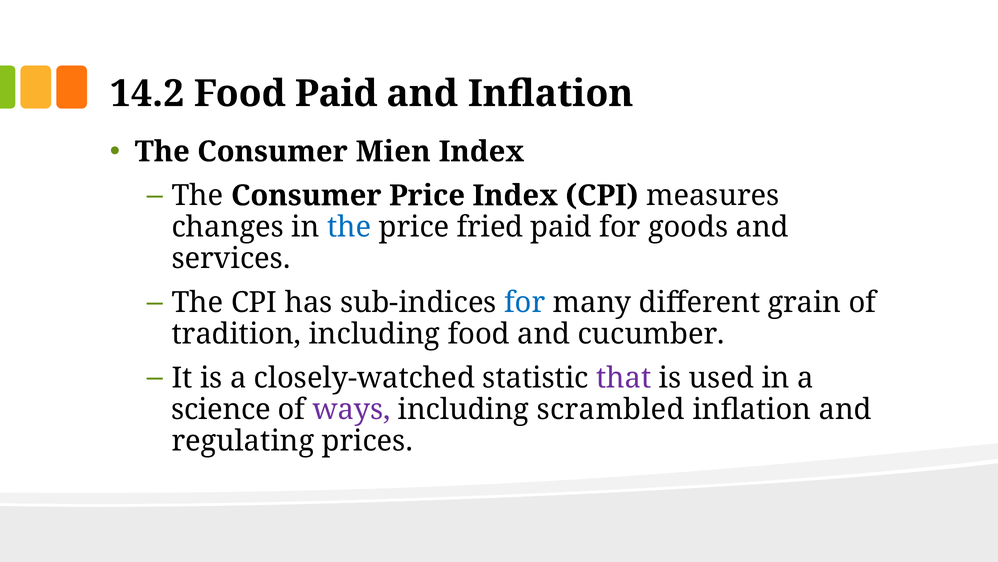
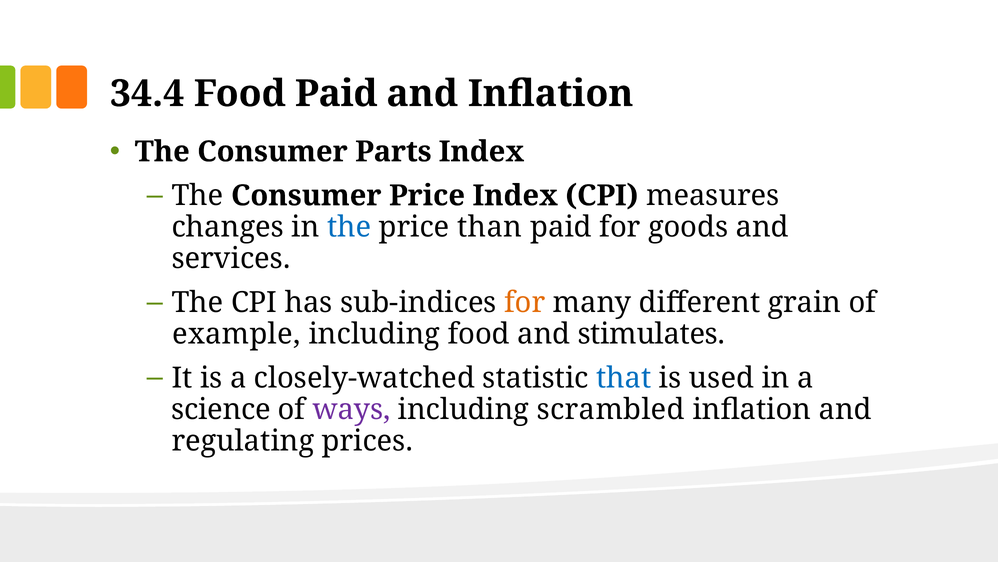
14.2: 14.2 -> 34.4 (147, 94)
Mien: Mien -> Parts (393, 152)
fried: fried -> than (490, 227)
for colour: blue -> orange (525, 302)
tradition: tradition -> example (236, 334)
cucumber: cucumber -> stimulates (651, 334)
that colour: purple -> blue (624, 378)
